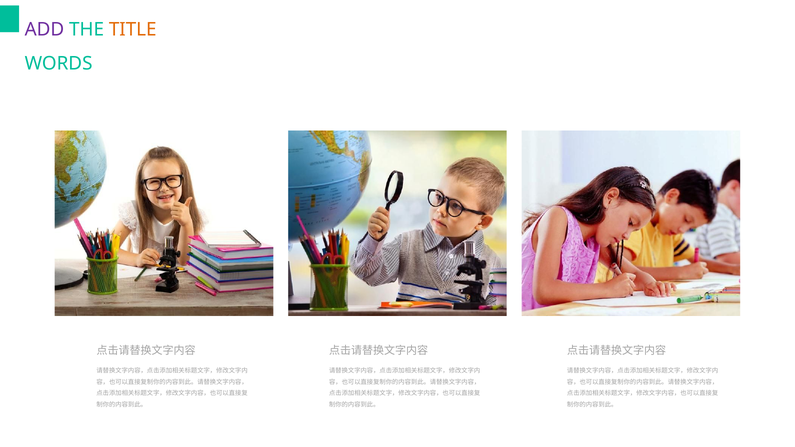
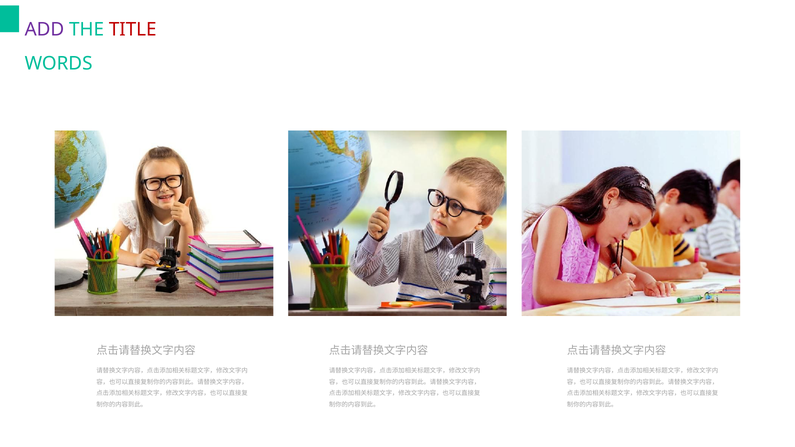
TITLE colour: orange -> red (133, 29)
